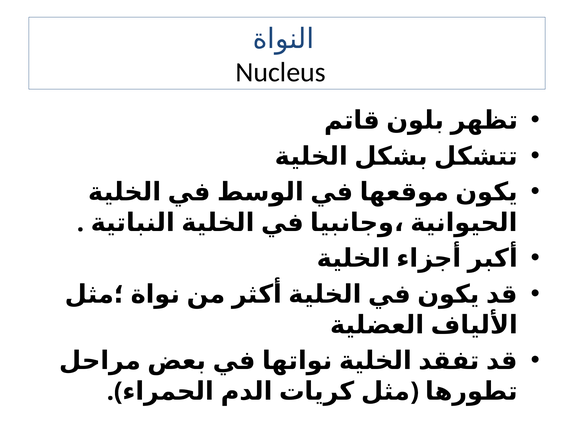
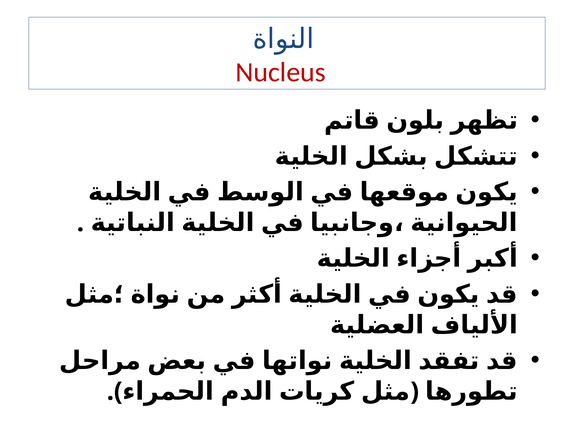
Nucleus colour: black -> red (281, 72)
